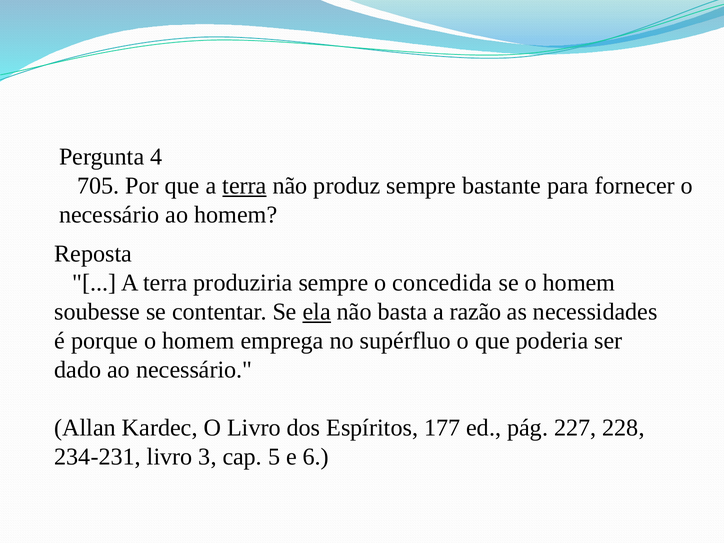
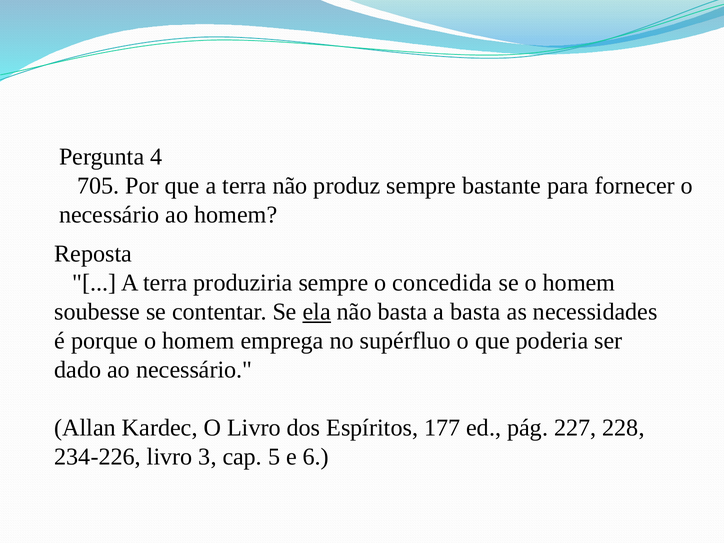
terra underline: present -> none (245, 186)
a razão: razão -> basta (475, 312)
234-231: 234-231 -> 234-226 (98, 457)
